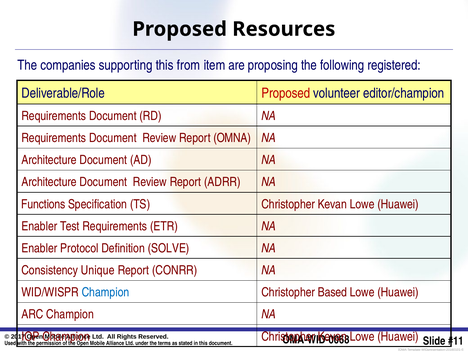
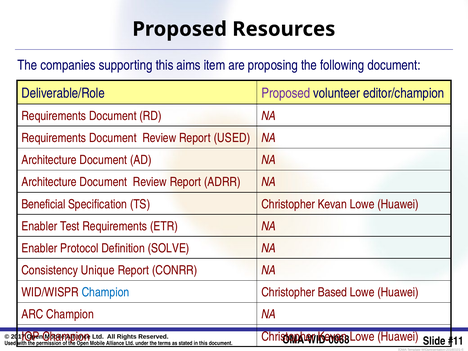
from: from -> aims (189, 65)
following registered: registered -> document (394, 65)
Proposed colour: red -> purple (286, 93)
Report OMNA: OMNA -> USED (232, 138)
Functions: Functions -> Beneficial (43, 204)
